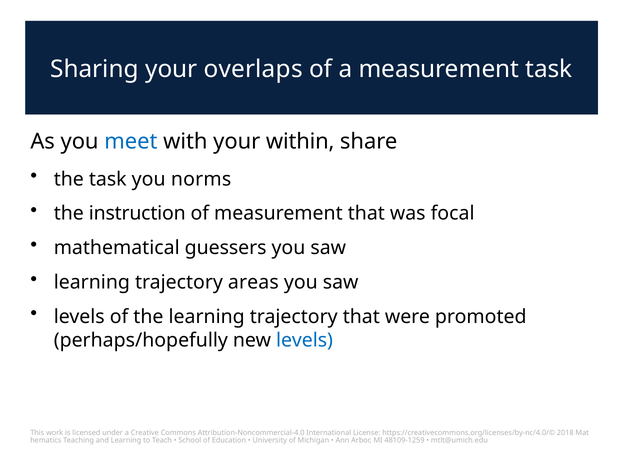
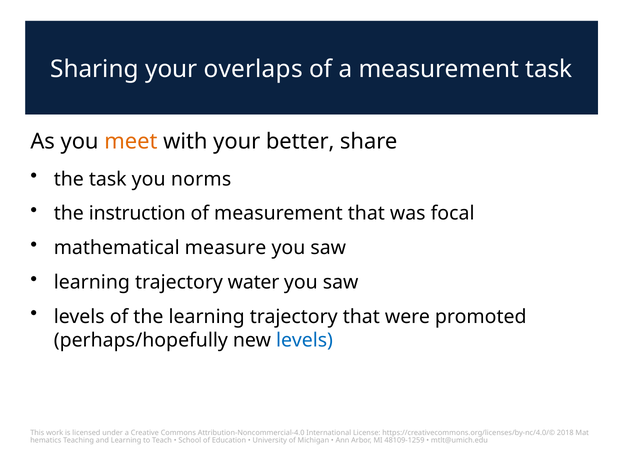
meet colour: blue -> orange (131, 142)
within: within -> better (300, 142)
guessers: guessers -> measure (226, 248)
areas: areas -> water (254, 282)
